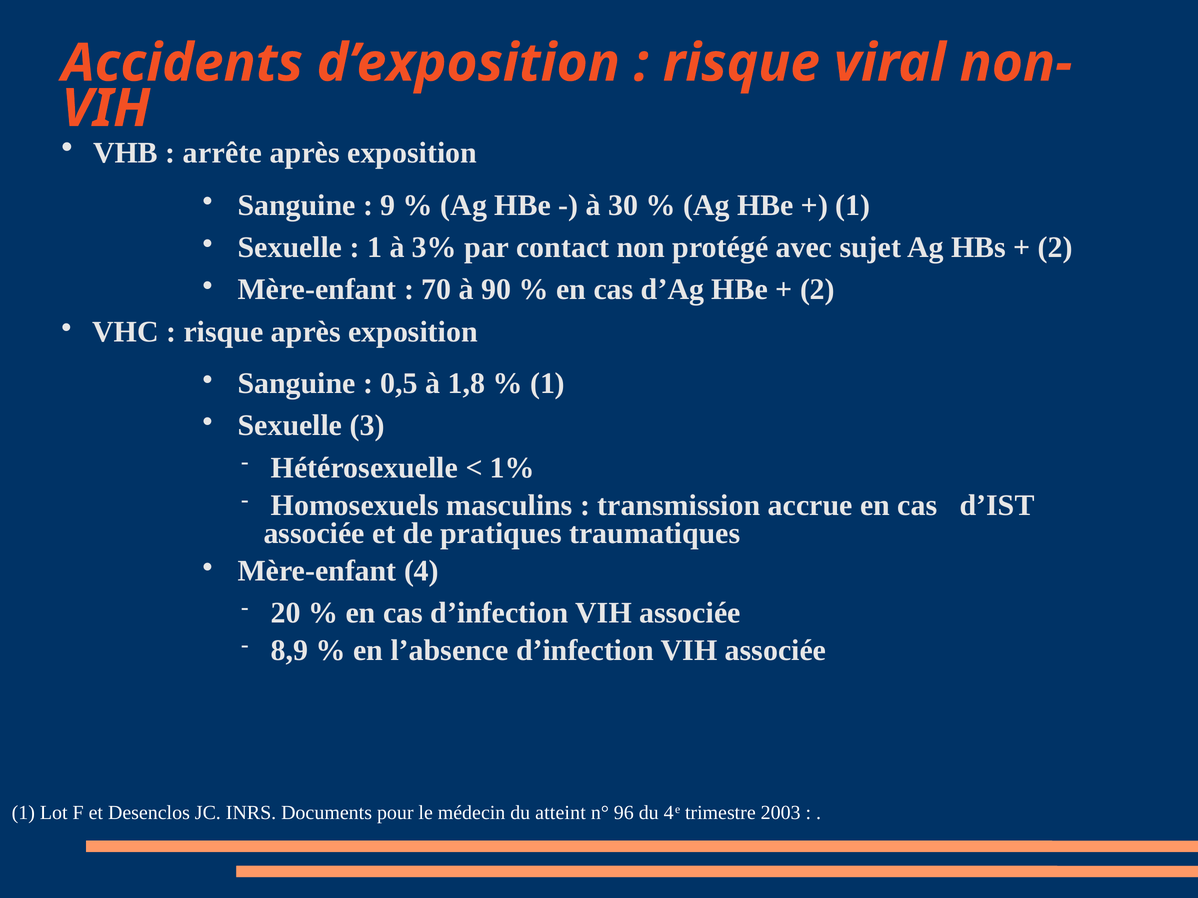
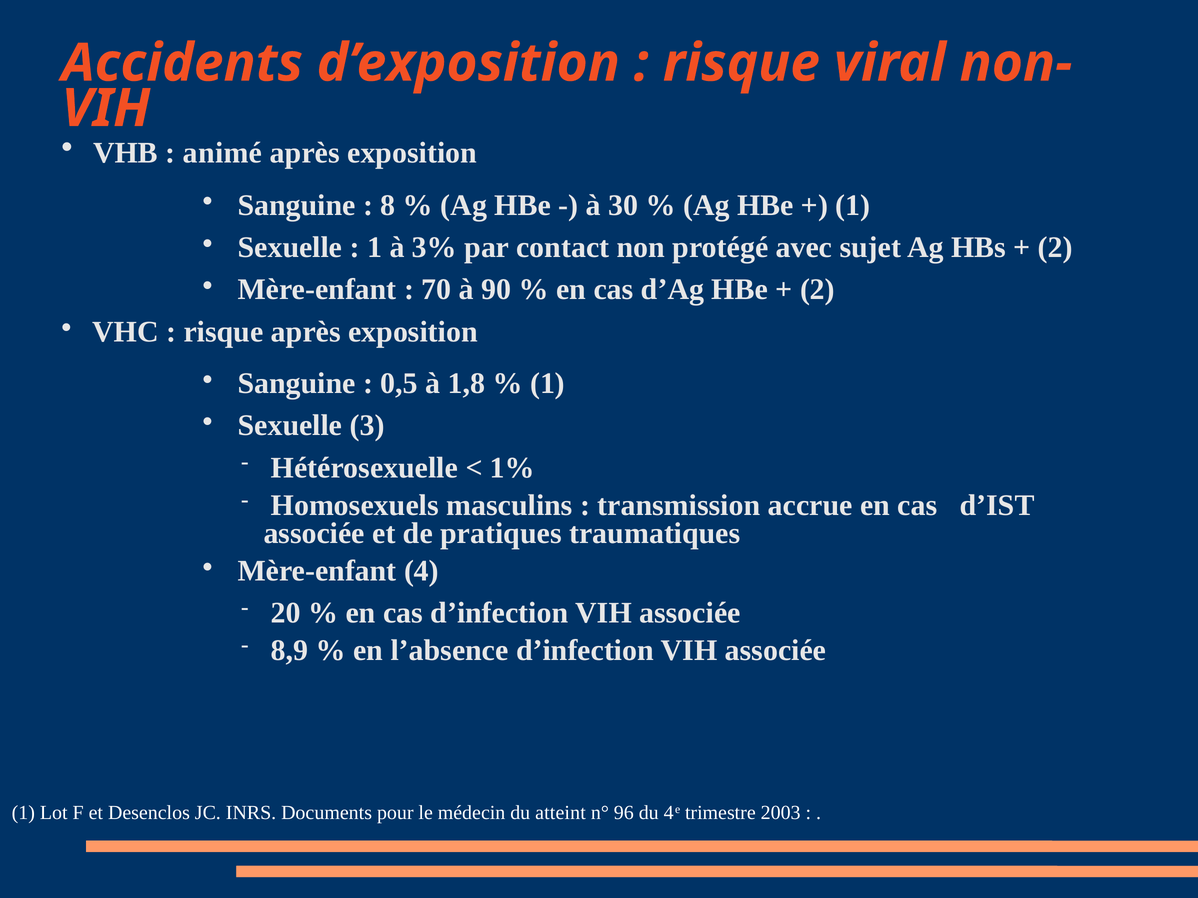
arrête: arrête -> animé (223, 153)
9: 9 -> 8 (388, 205)
